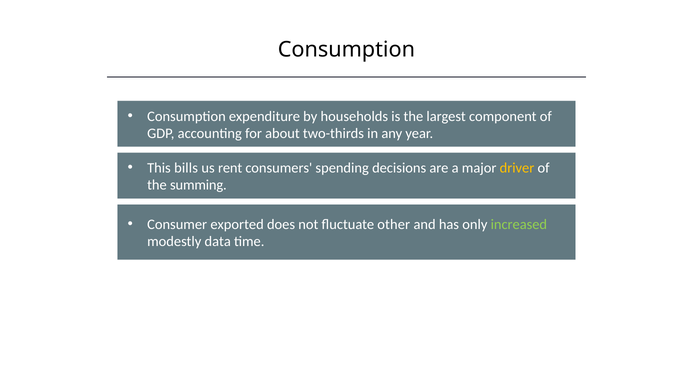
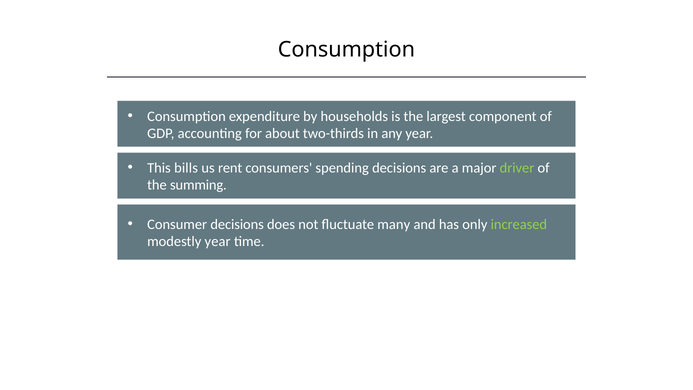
driver colour: yellow -> light green (517, 168)
Consumer exported: exported -> decisions (237, 224)
other: other -> many (394, 224)
modestly data: data -> year (218, 241)
